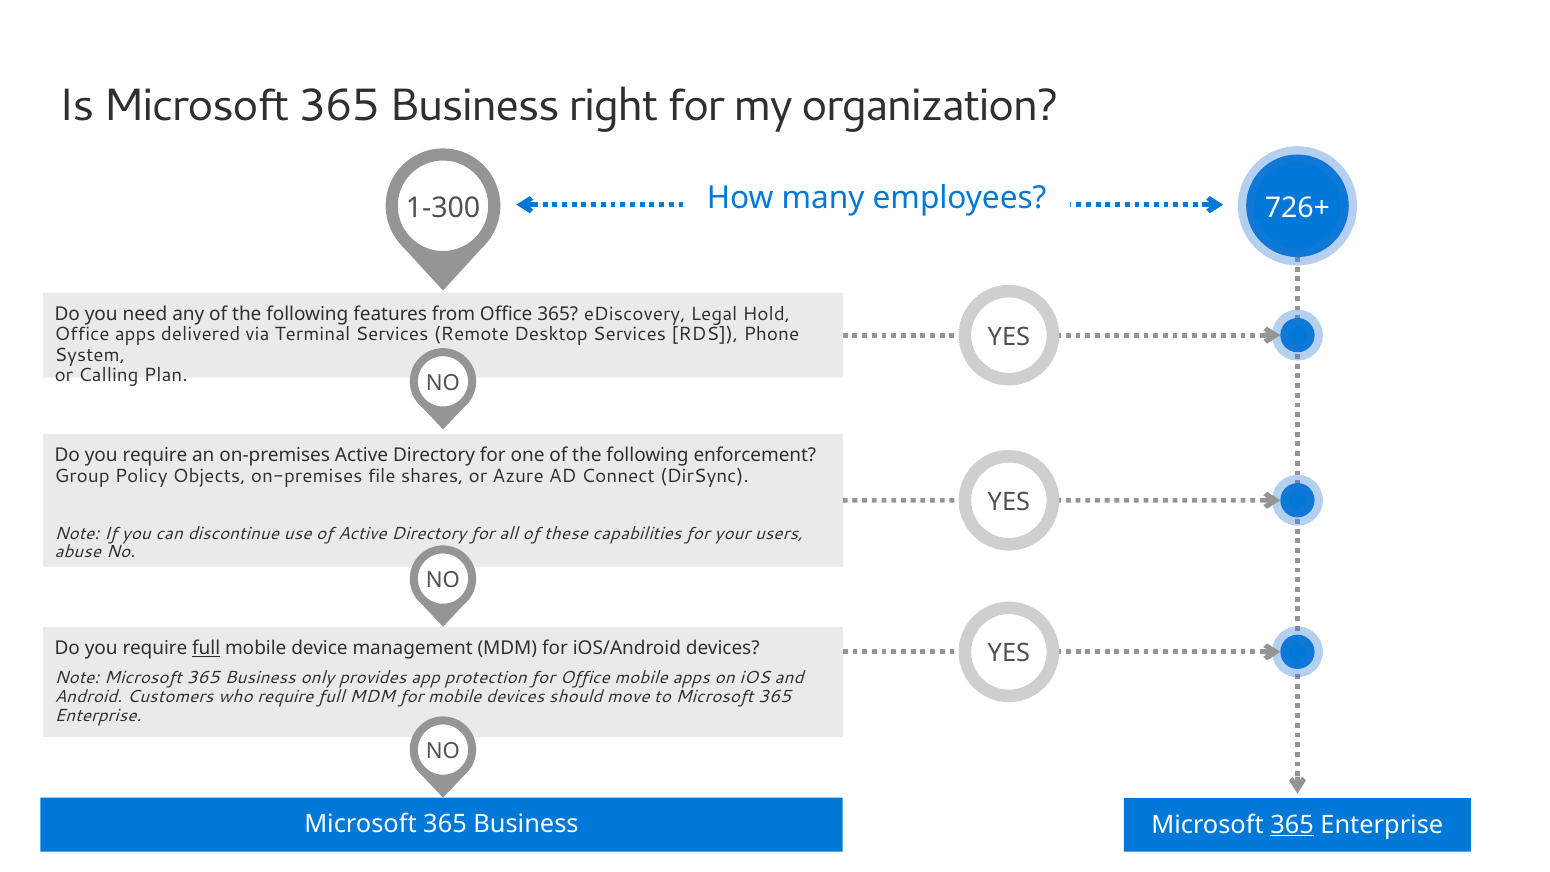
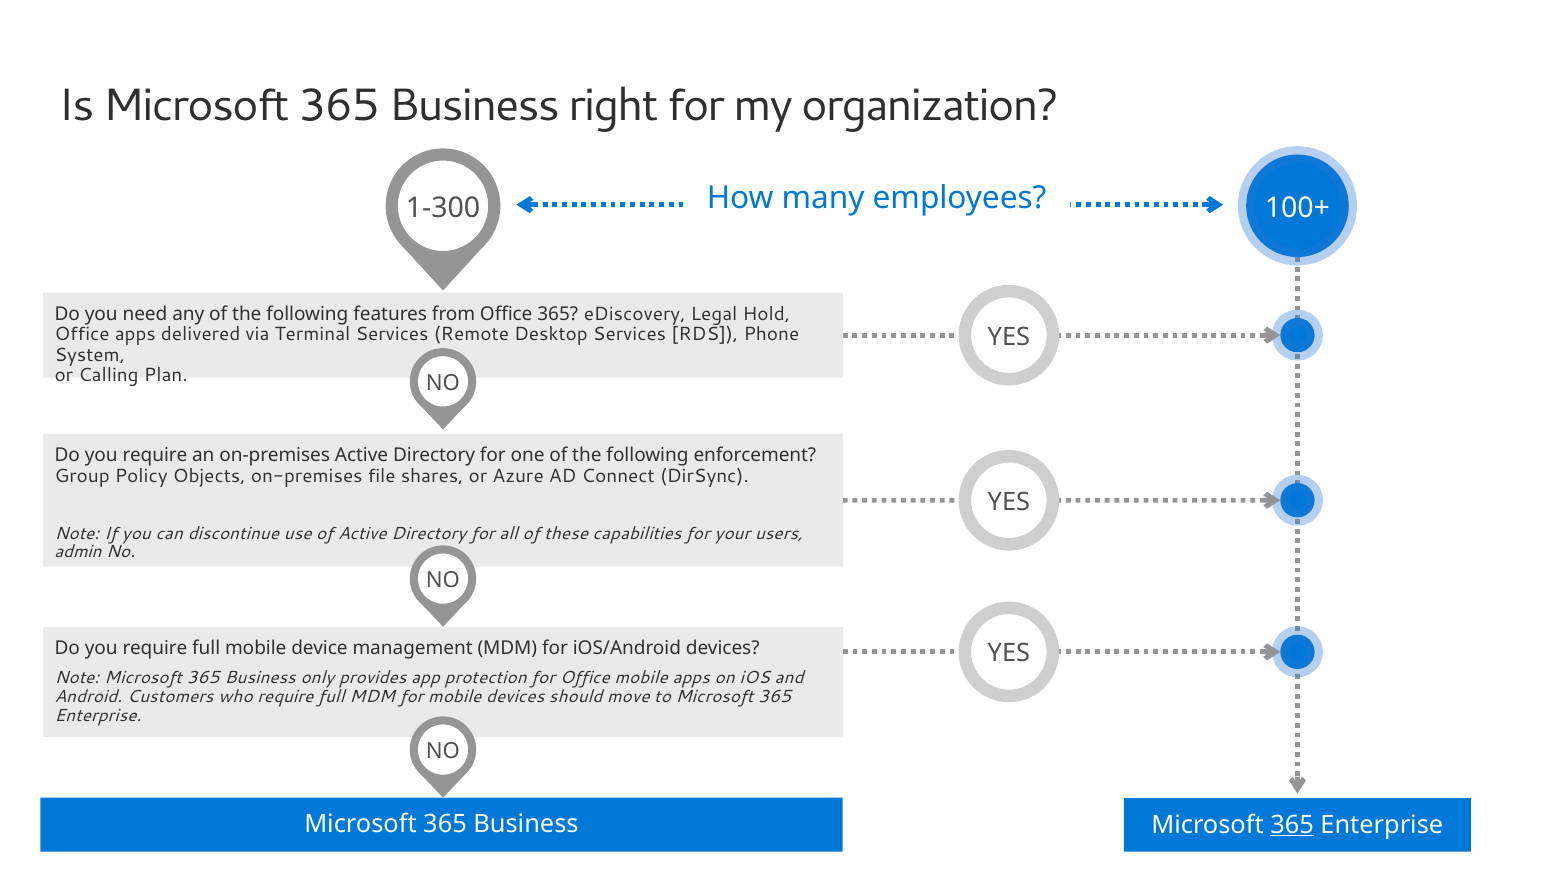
726+: 726+ -> 100+ (1297, 208)
abuse: abuse -> admin (78, 552)
full underline: present -> none (206, 648)
